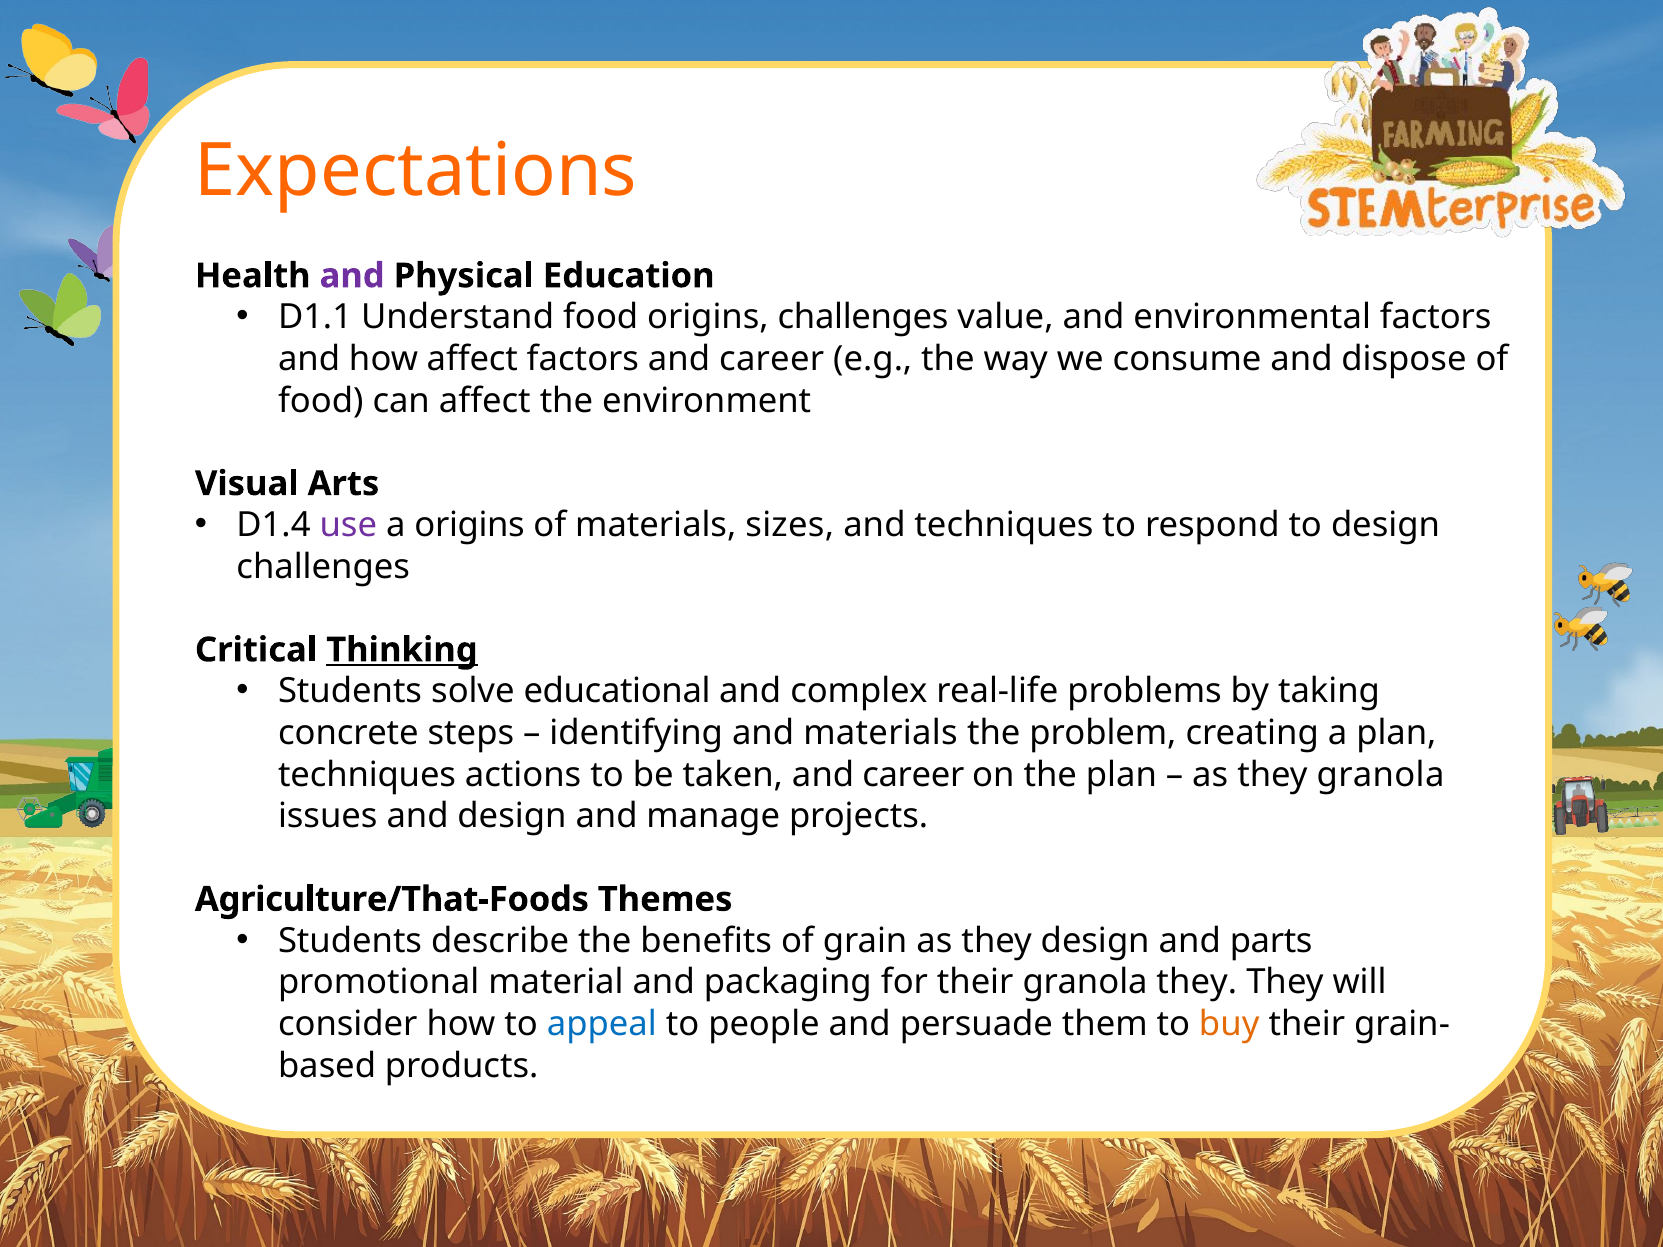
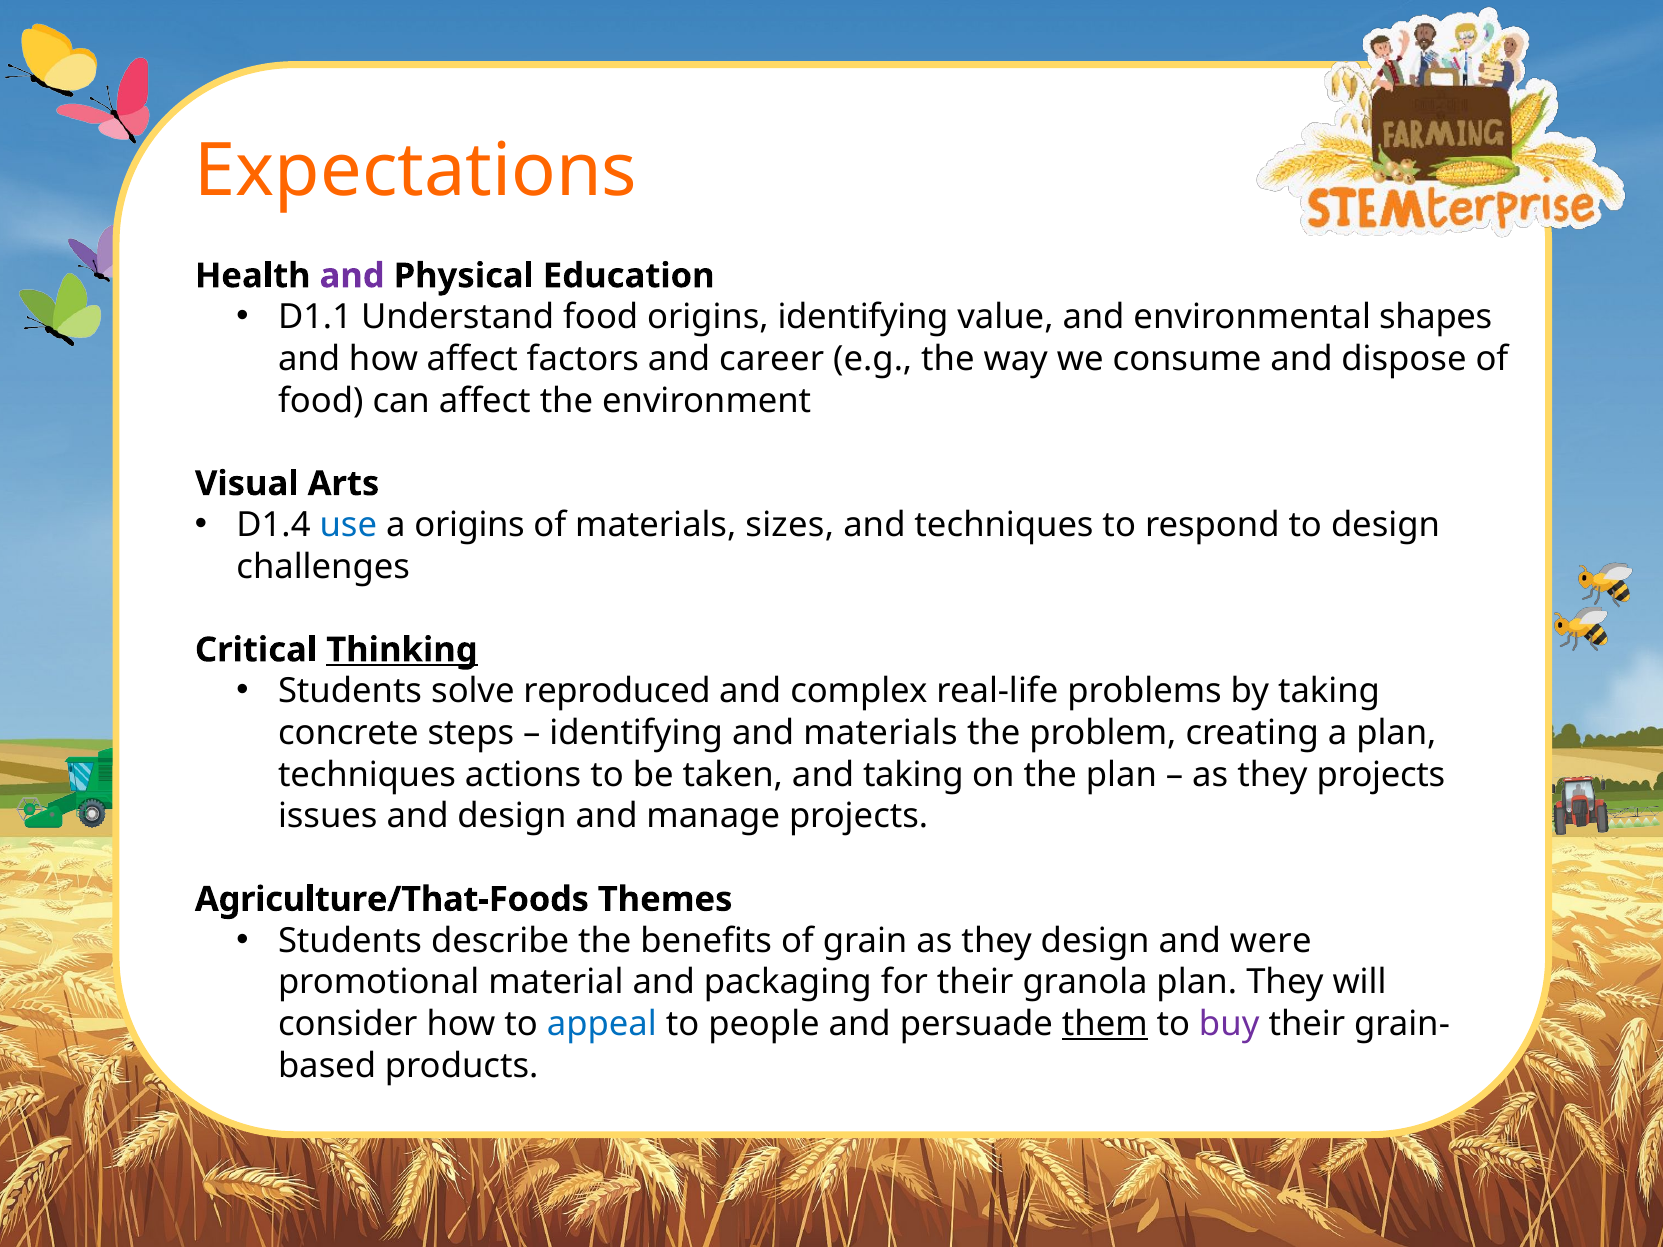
origins challenges: challenges -> identifying (863, 318)
environmental factors: factors -> shapes (1436, 318)
use colour: purple -> blue (348, 525)
educational: educational -> reproduced (617, 692)
taken and career: career -> taking (913, 775)
they granola: granola -> projects (1381, 775)
parts: parts -> were (1271, 941)
granola they: they -> plan (1197, 983)
them underline: none -> present (1105, 1024)
buy colour: orange -> purple (1229, 1024)
